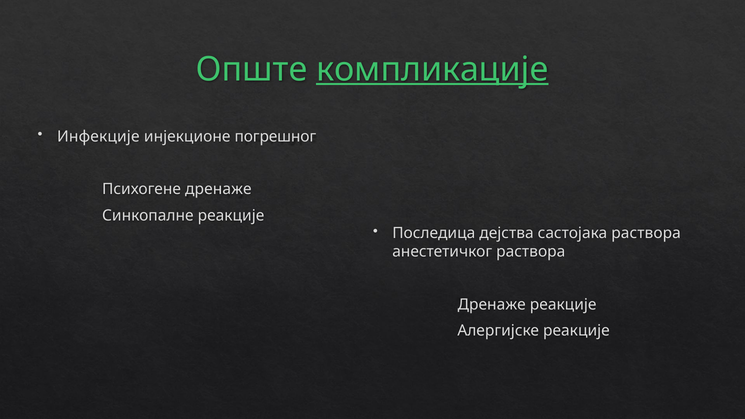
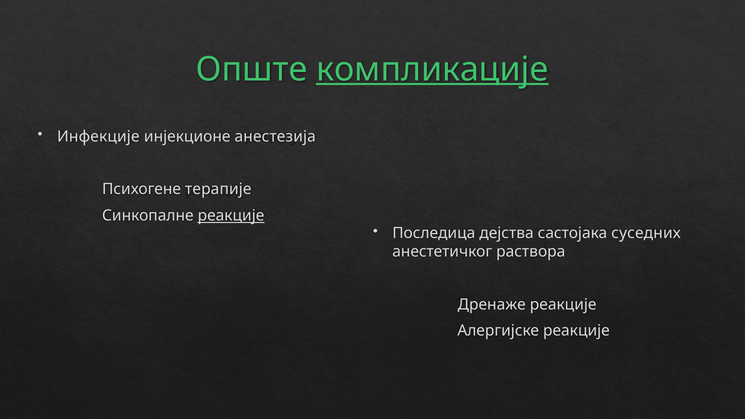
погрешног: погрешног -> анестезија (275, 137)
Психогене дренаже: дренаже -> терапије (218, 189)
реакције underline: none -> present (231, 216)
састојака раствора: раствора -> суседних (646, 233)
